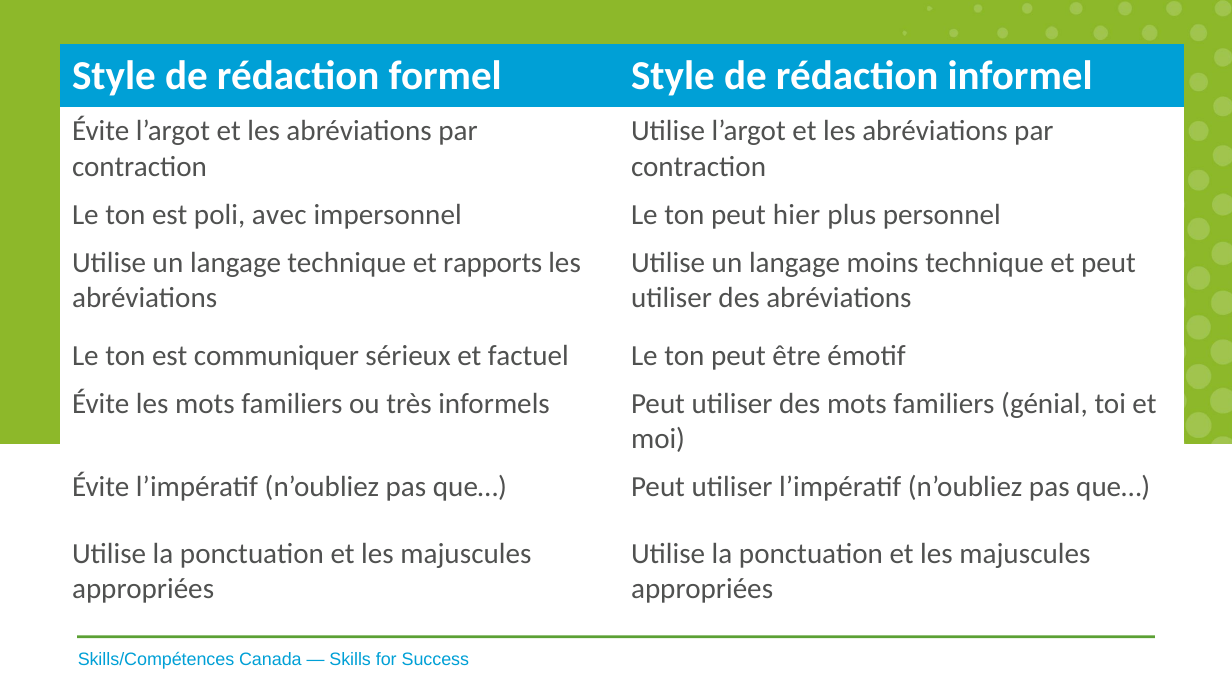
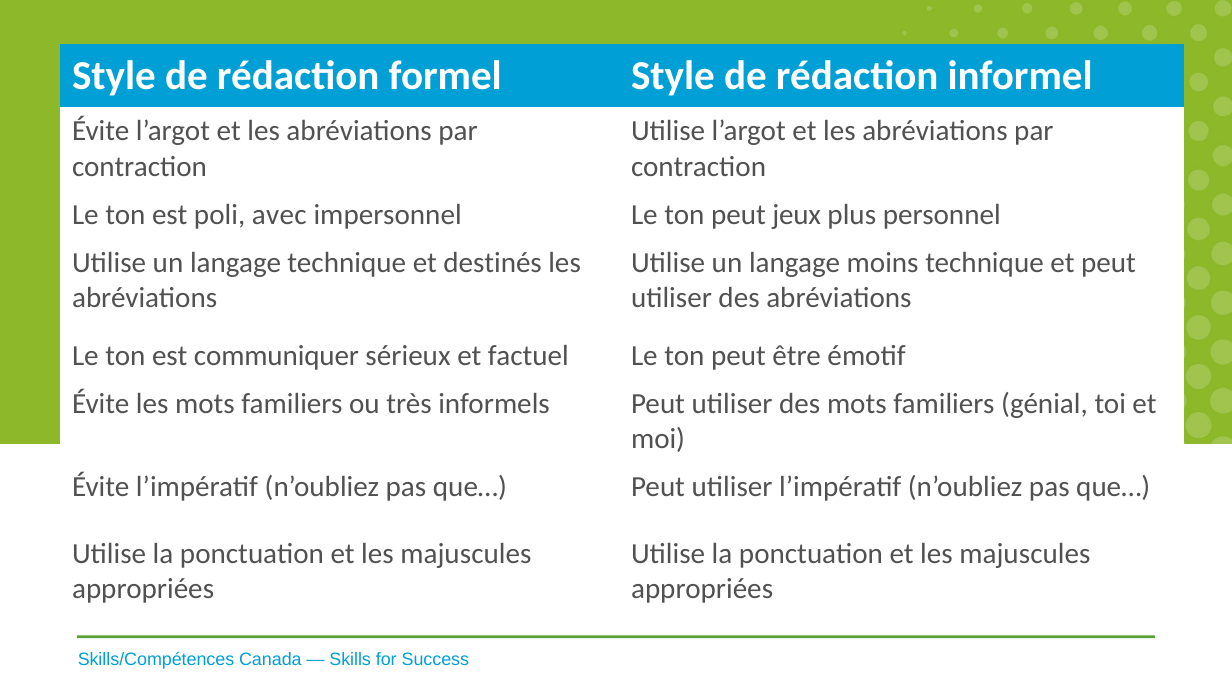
hier: hier -> jeux (797, 215)
rapports: rapports -> destinés (493, 263)
